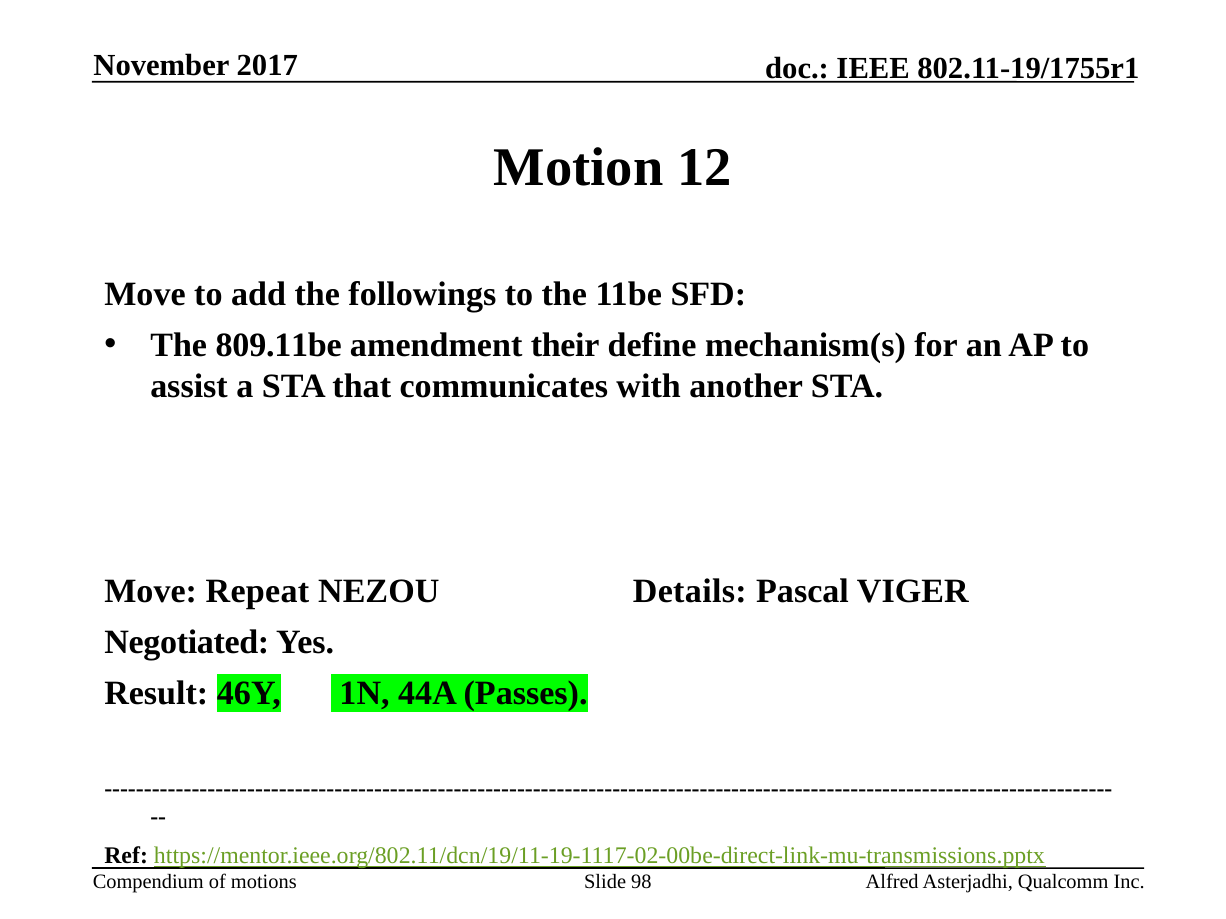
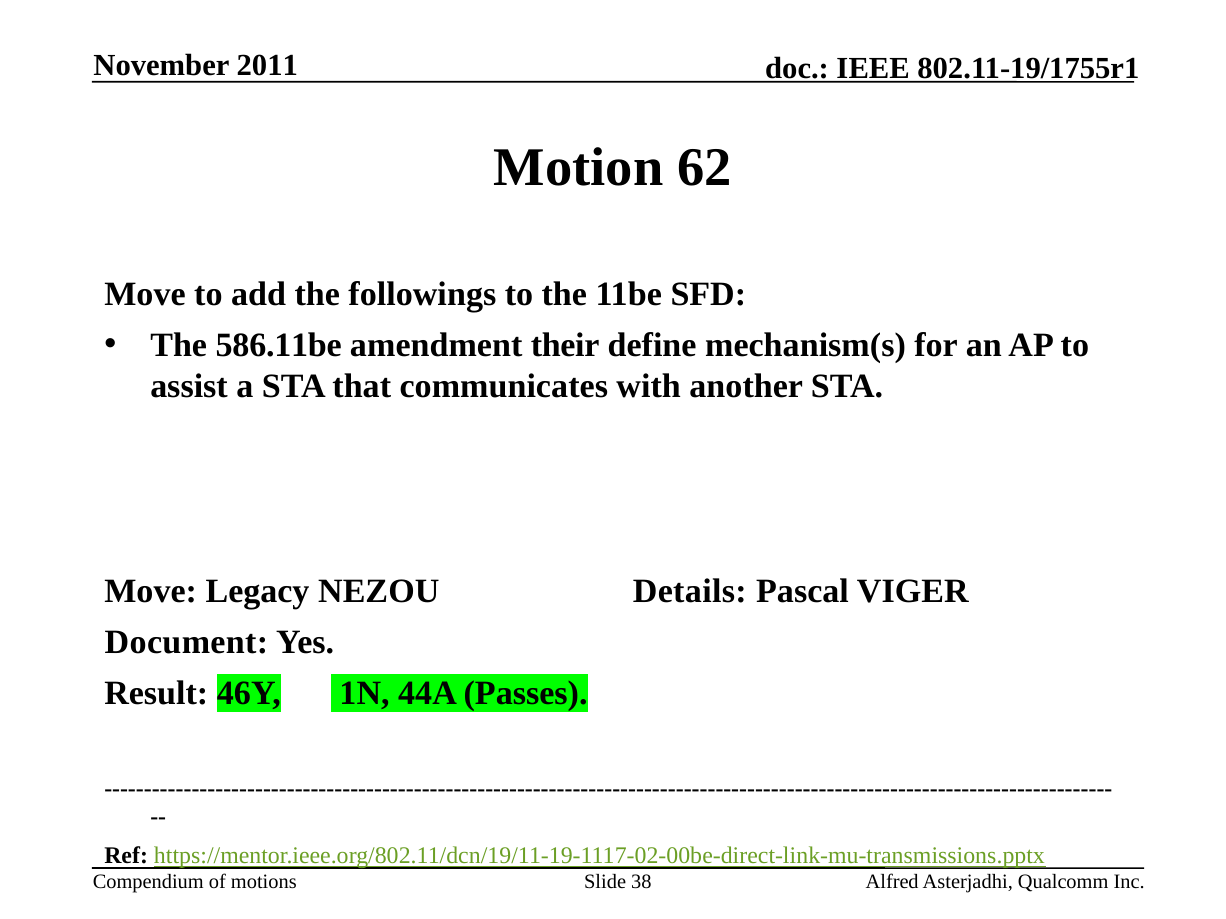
2017: 2017 -> 2011 (267, 65)
12: 12 -> 62 (704, 167)
809.11be: 809.11be -> 586.11be (279, 346)
Repeat: Repeat -> Legacy (258, 591)
Negotiated: Negotiated -> Document (186, 642)
98: 98 -> 38 (641, 882)
